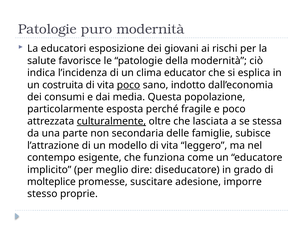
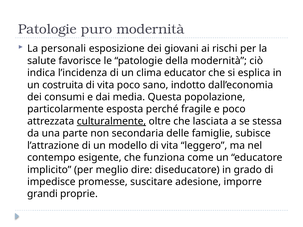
educatori: educatori -> personali (63, 49)
poco underline: present -> none (128, 85)
molteplice: molteplice -> impedisce (51, 182)
stesso: stesso -> grandi (42, 194)
